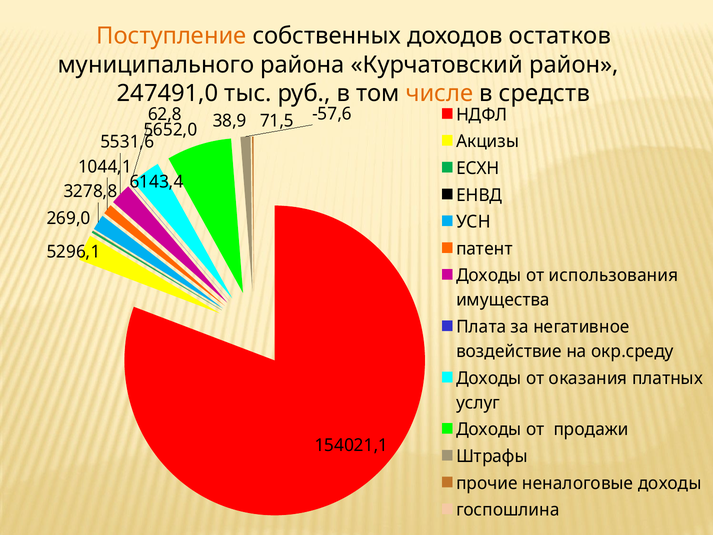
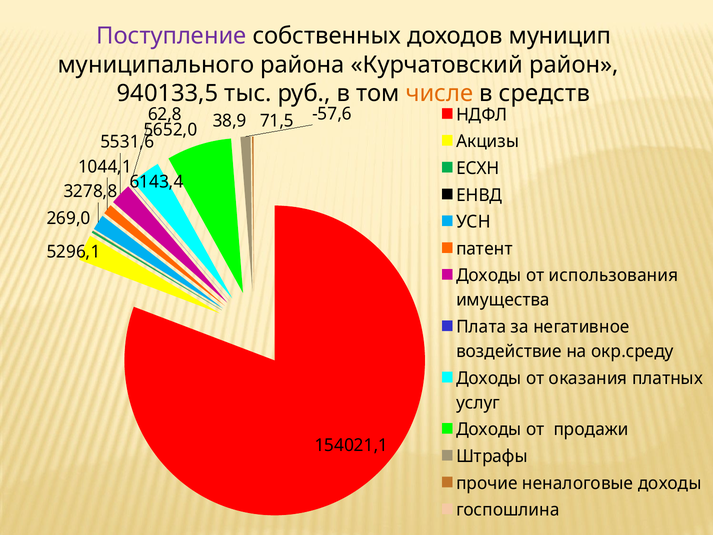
Поступление colour: orange -> purple (171, 36)
остатков: остатков -> муницип (560, 36)
247491,0: 247491,0 -> 940133,5 (168, 93)
